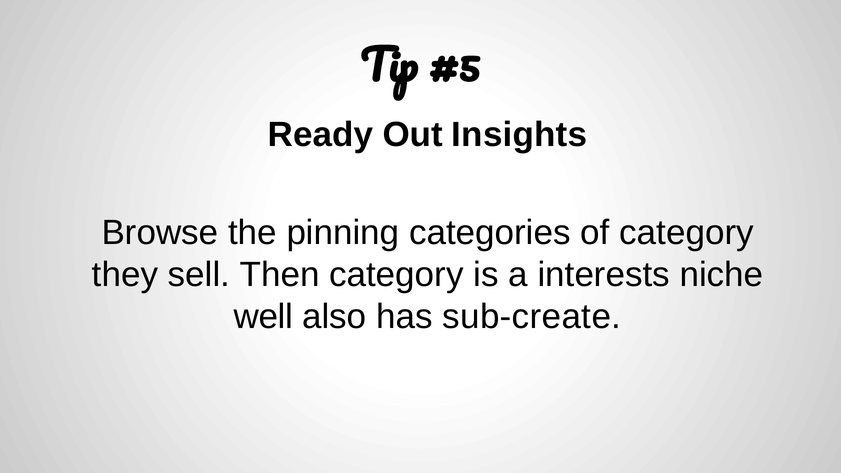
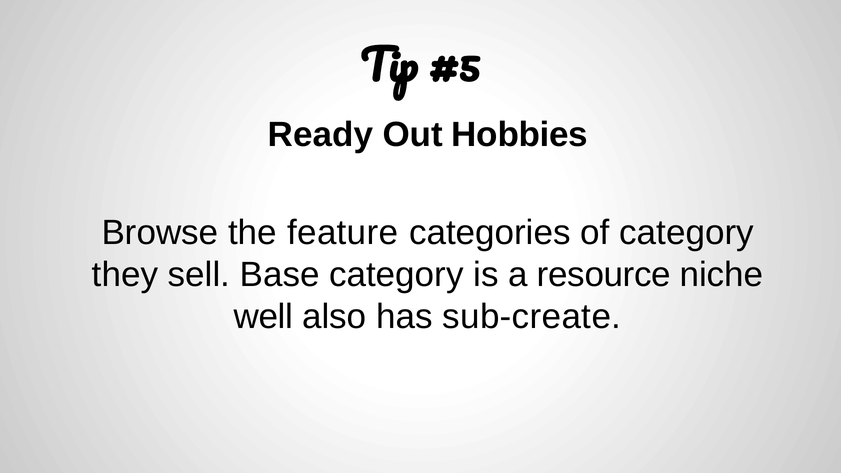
Insights: Insights -> Hobbies (520, 134)
pinning: pinning -> feature (343, 233)
Then: Then -> Base (280, 275)
interests: interests -> resource (604, 275)
